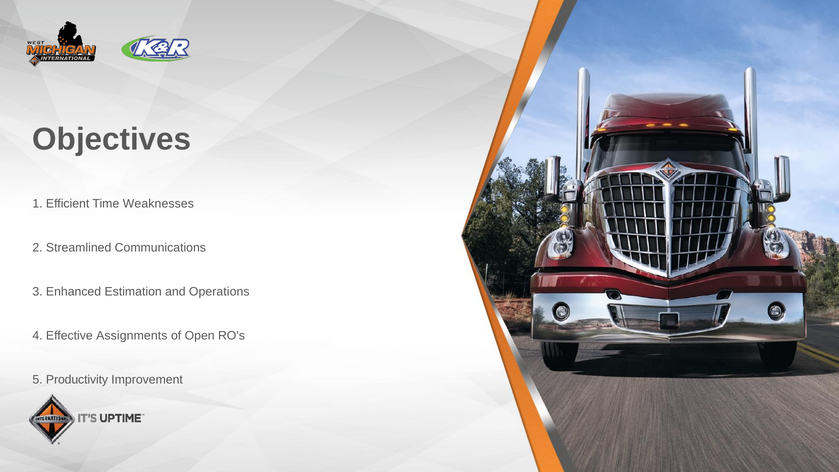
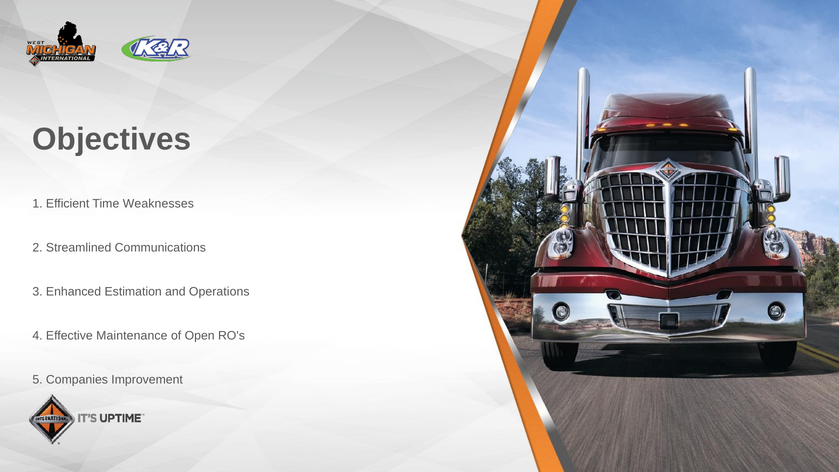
Assignments: Assignments -> Maintenance (132, 336)
Productivity: Productivity -> Companies (77, 380)
